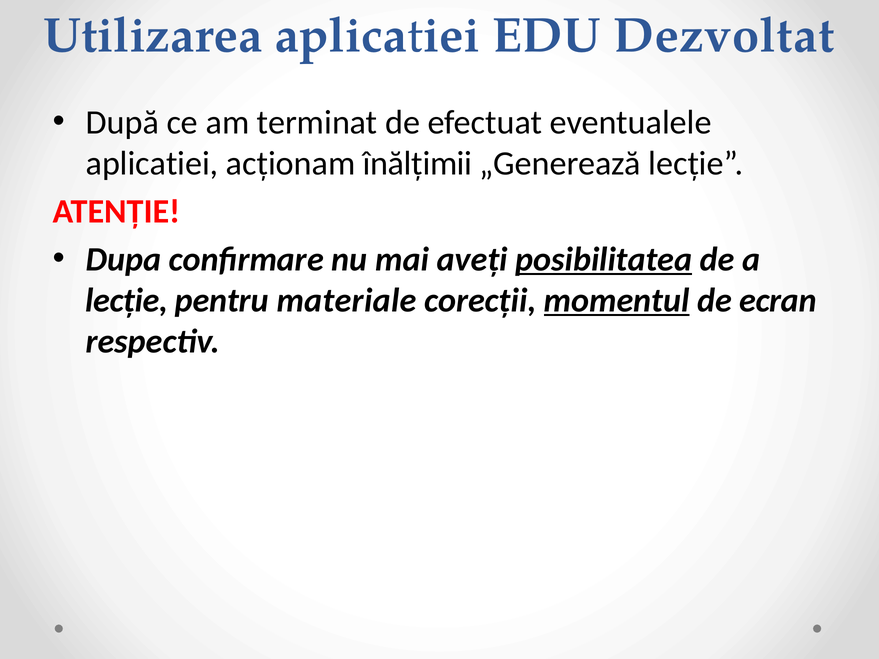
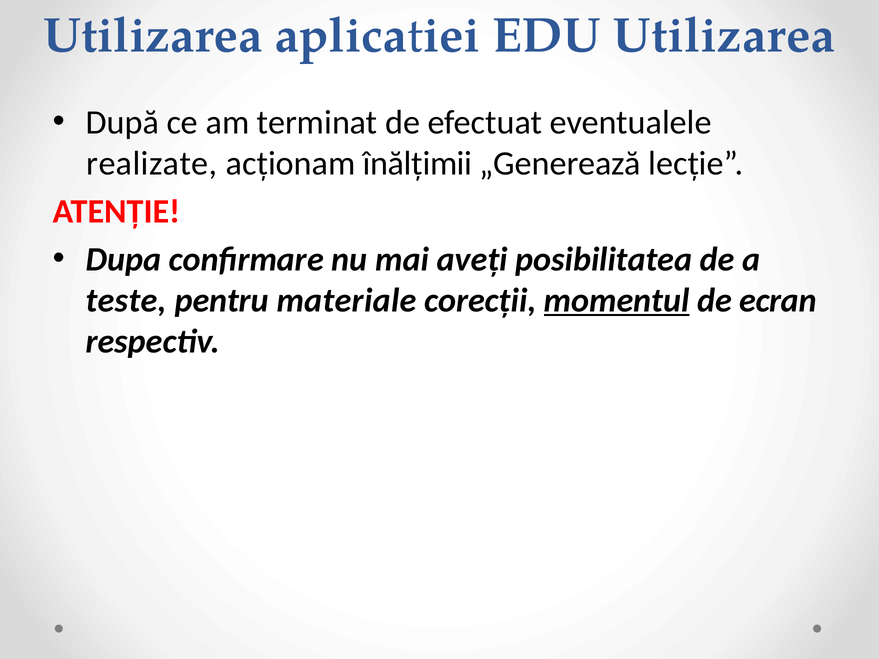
EDU Dezvoltat: Dezvoltat -> Utilizarea (724, 36)
aplicatiei: aplicatiei -> realizate (152, 164)
posibilitatea underline: present -> none (604, 259)
lecție: lecție -> teste (126, 300)
